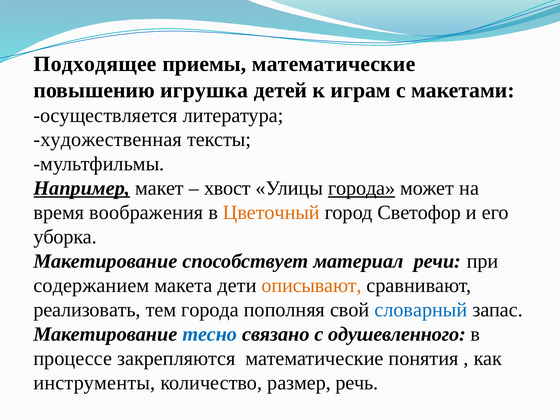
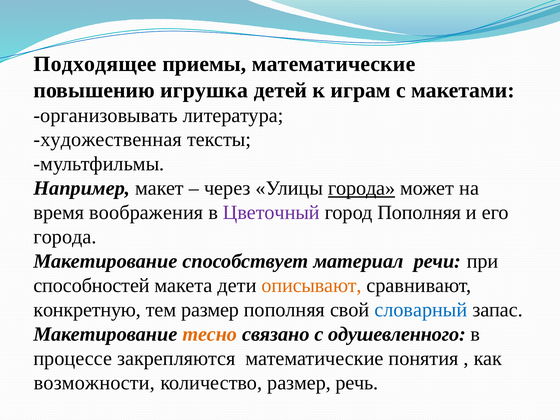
осуществляется: осуществляется -> организовывать (106, 115)
Например underline: present -> none (82, 188)
хвост: хвост -> через (227, 188)
Цветочный colour: orange -> purple (271, 213)
город Светофор: Светофор -> Пополняя (419, 213)
уборка: уборка -> города (65, 237)
содержанием: содержанием -> способностей (92, 286)
реализовать: реализовать -> конкретную (87, 310)
тем города: города -> размер (210, 310)
тесно colour: blue -> orange (210, 334)
инструменты: инструменты -> возможности (94, 383)
